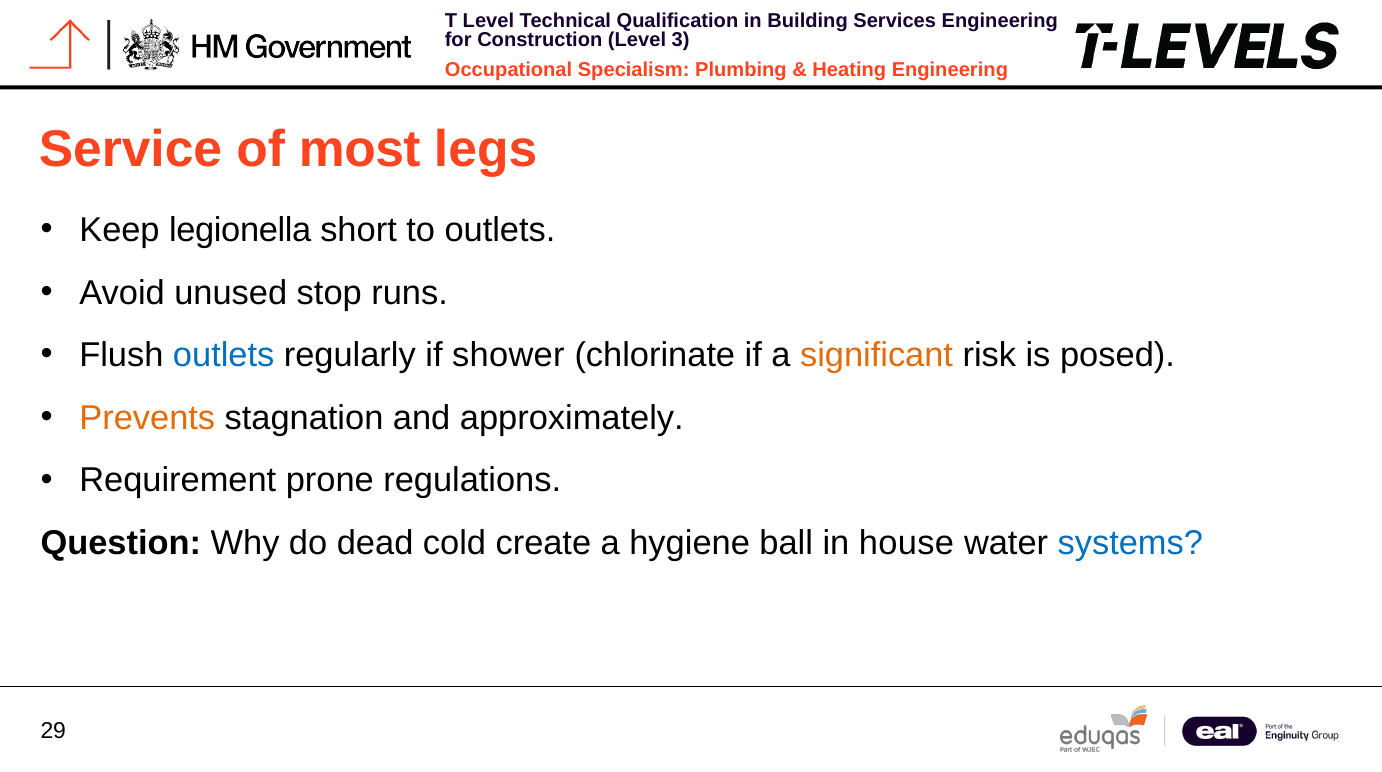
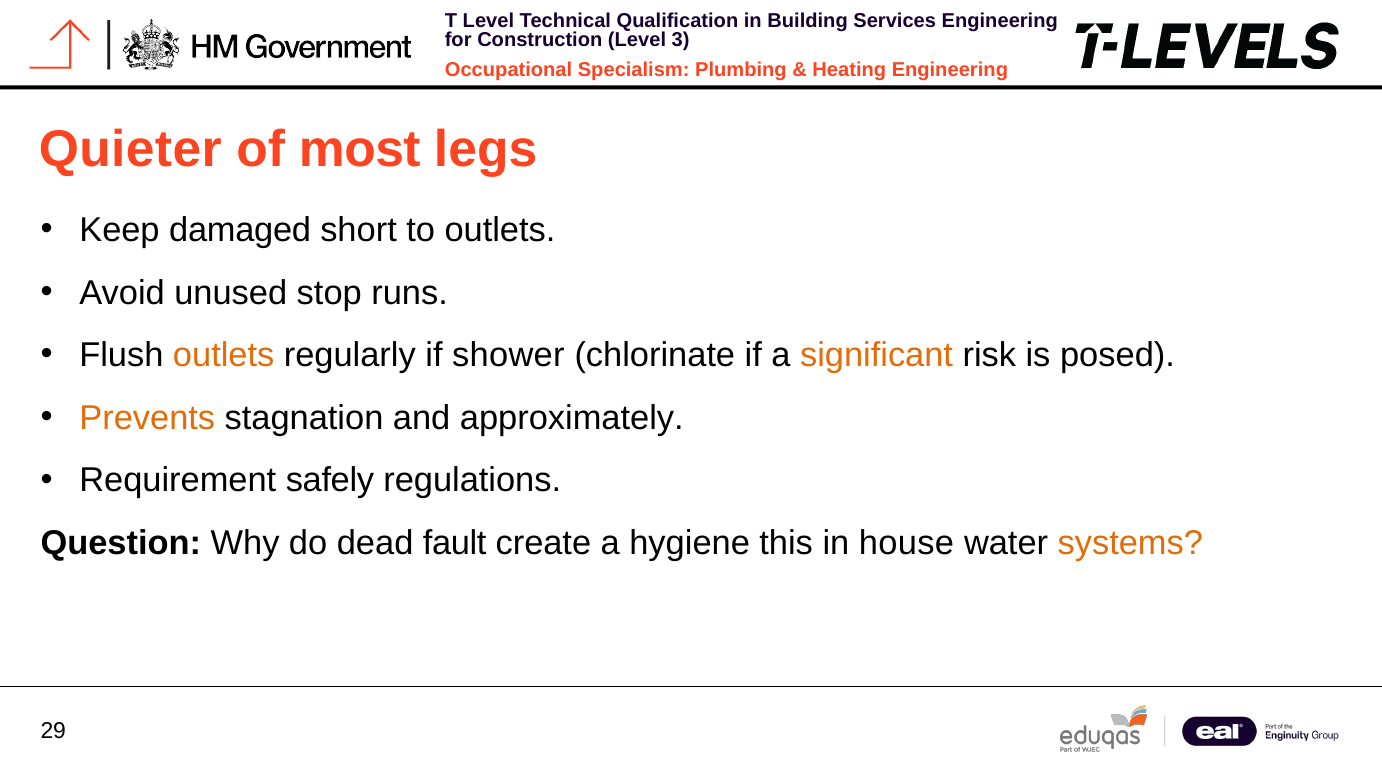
Service: Service -> Quieter (130, 150)
legionella: legionella -> damaged (240, 230)
outlets colour: blue -> orange (224, 356)
prone: prone -> safely (330, 481)
cold: cold -> fault (455, 543)
ball: ball -> this (786, 543)
systems colour: blue -> orange (1130, 543)
